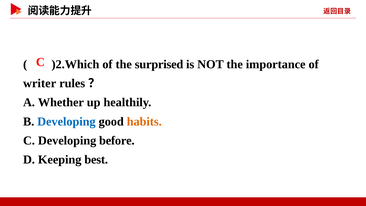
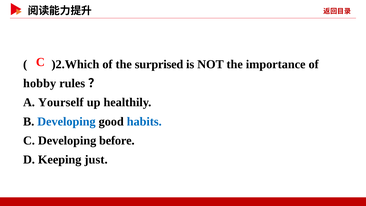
writer: writer -> hobby (40, 83)
Whether: Whether -> Yourself (61, 102)
habits colour: orange -> blue (144, 121)
best: best -> just (96, 159)
